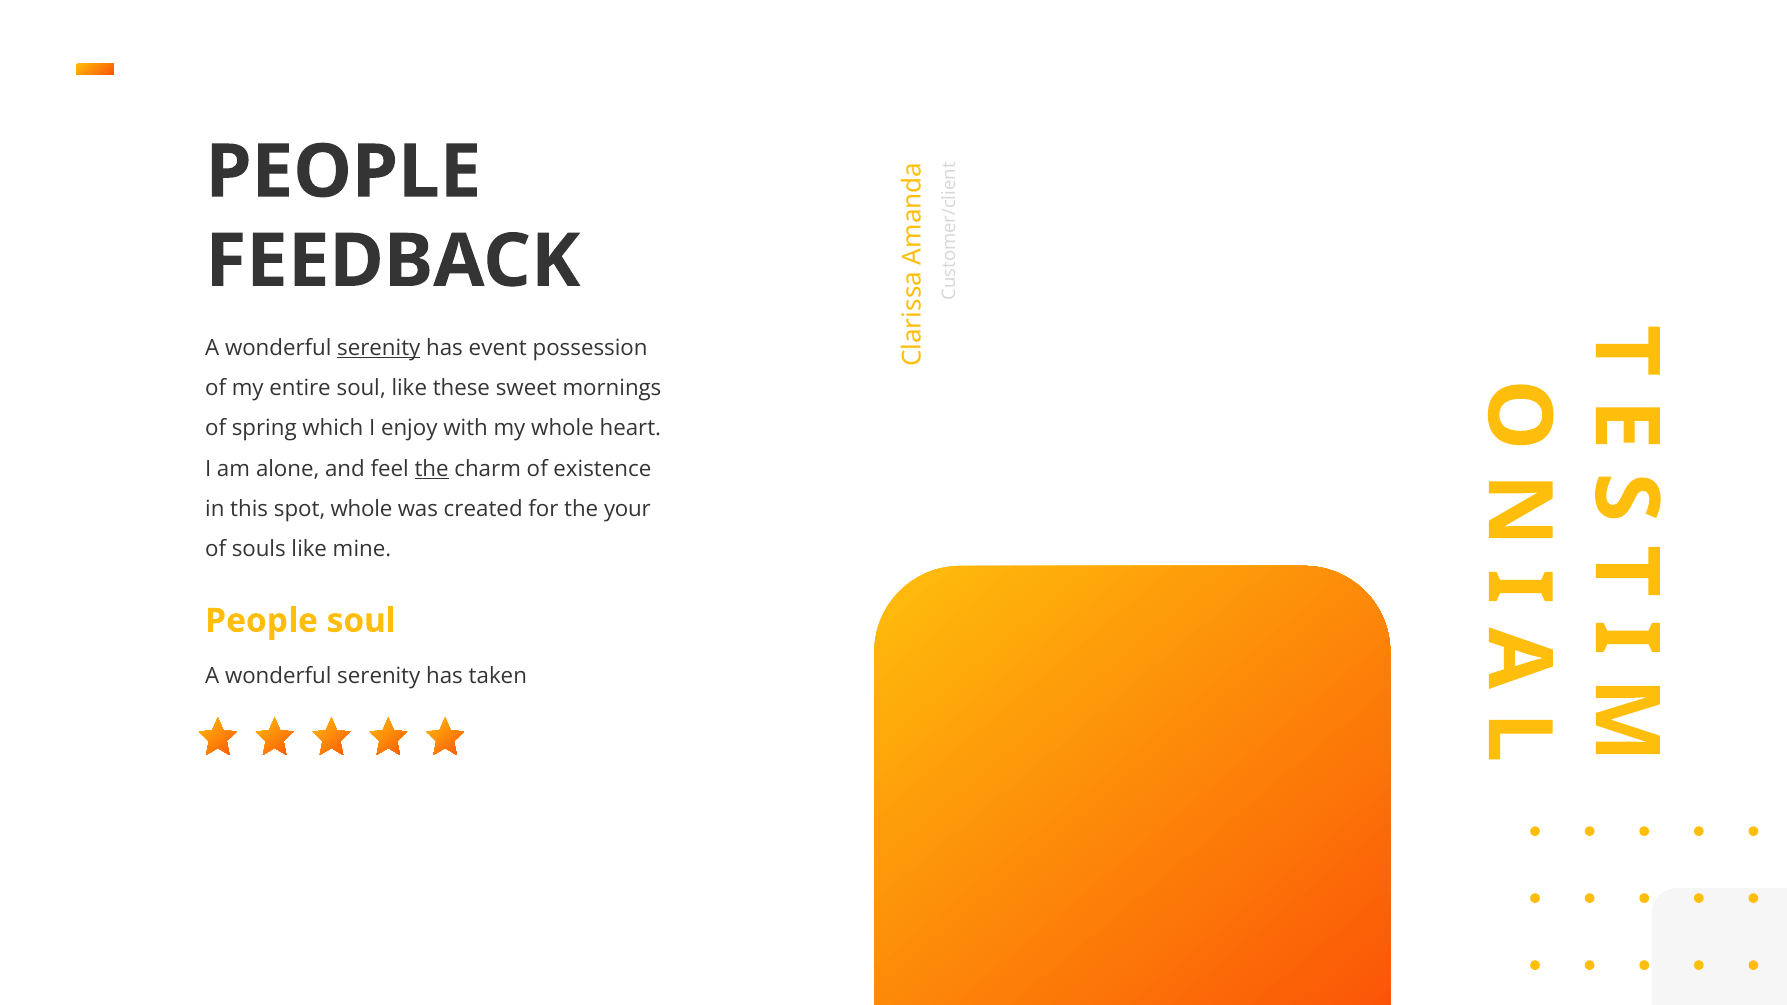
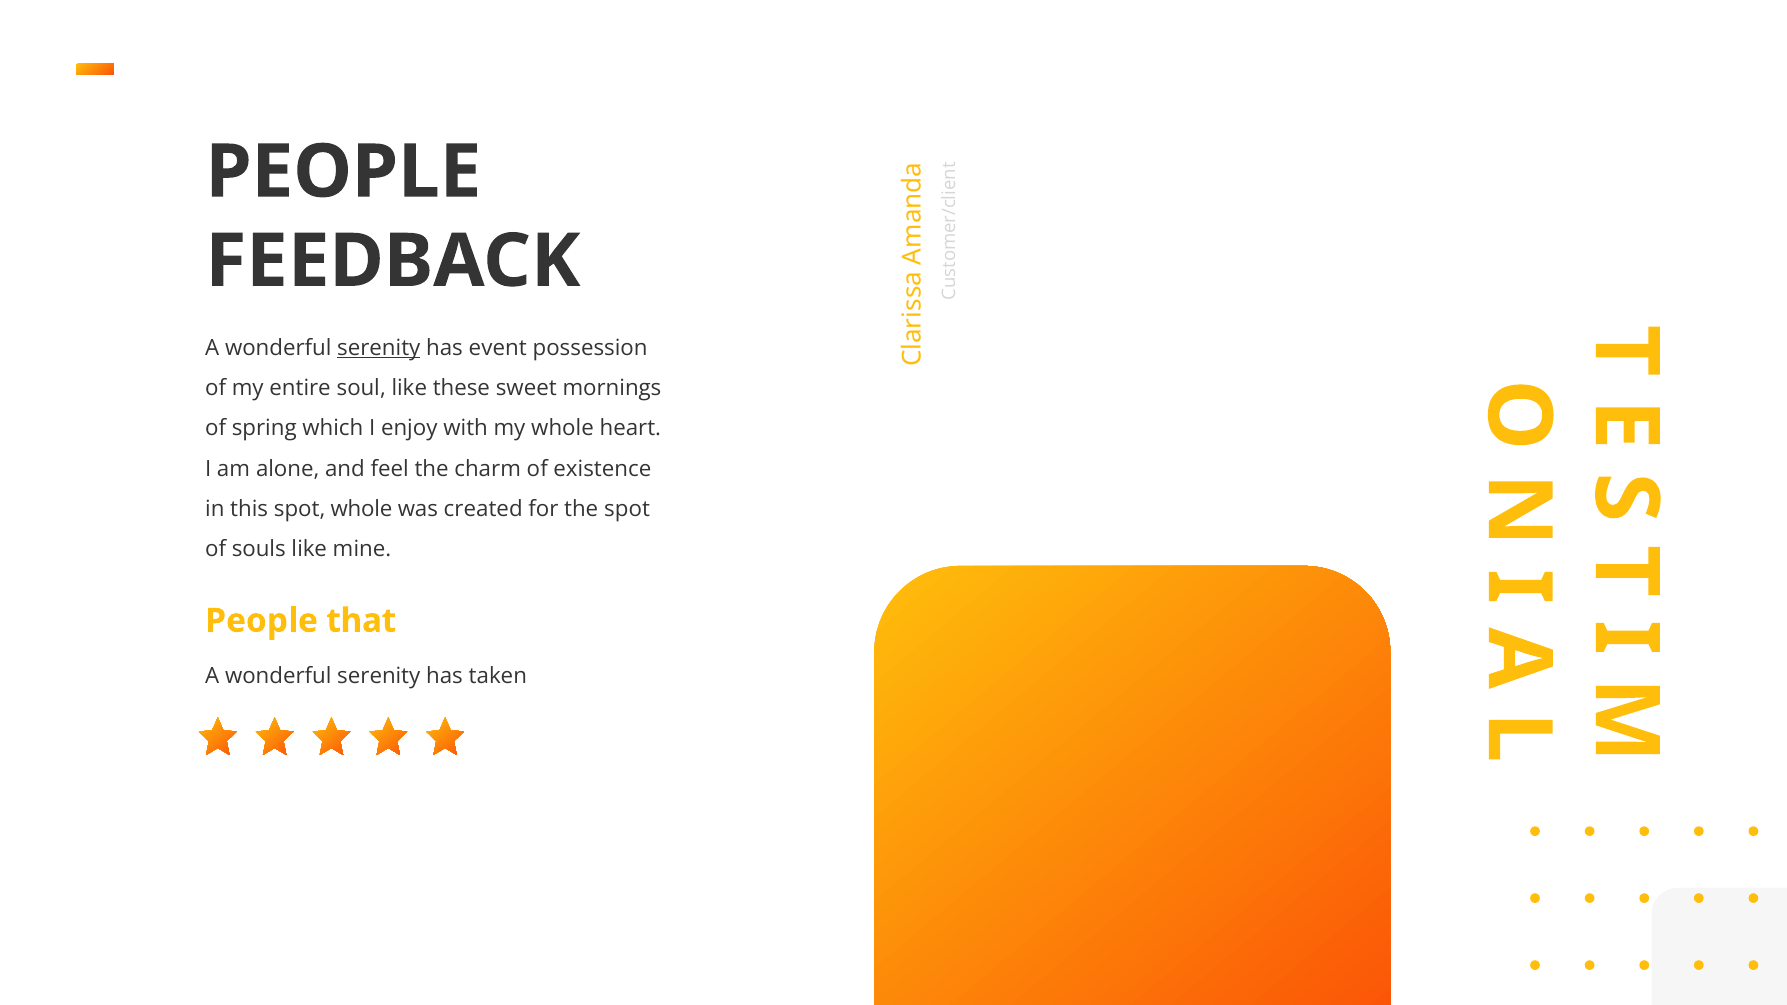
the underline: present -> none (432, 469)
the your: your -> spot (627, 509)
People soul: soul -> that (361, 621)
